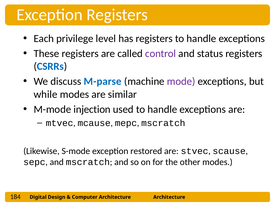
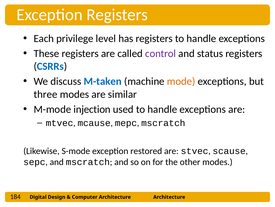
M-parse: M-parse -> M-taken (103, 81)
mode colour: purple -> orange (181, 81)
while: while -> three (46, 94)
